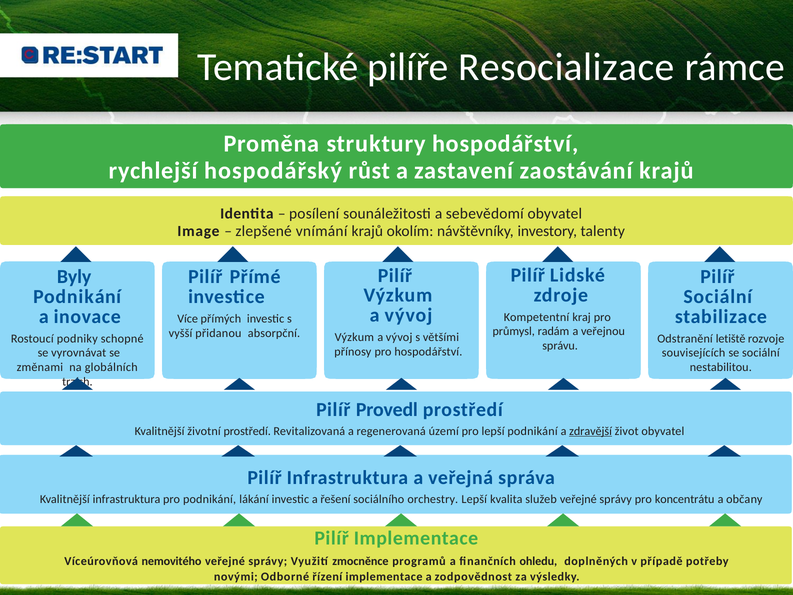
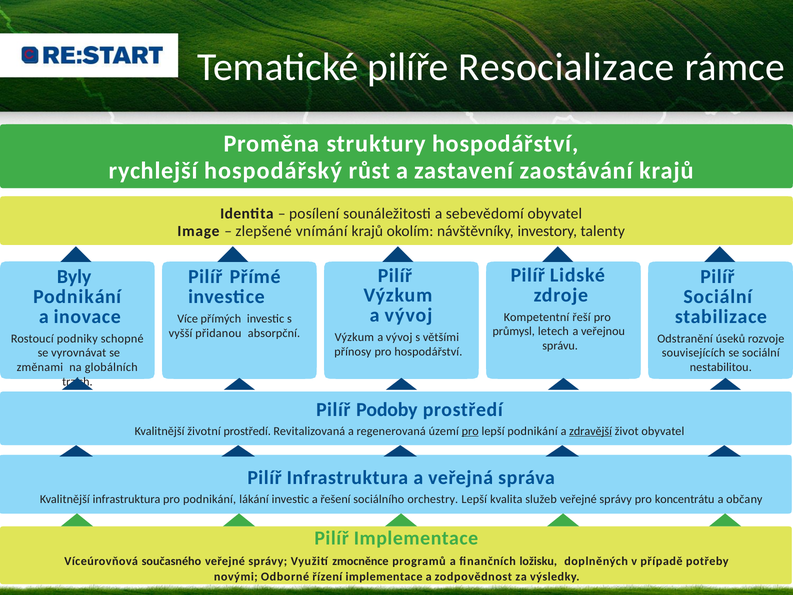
kraj: kraj -> řeší (581, 317)
radám: radám -> letech (553, 331)
letiště: letiště -> úseků (731, 338)
Provedl: Provedl -> Podoby (387, 409)
pro underline: none -> present (470, 431)
nemovitého: nemovitého -> současného (171, 561)
ohledu: ohledu -> ložisku (538, 561)
